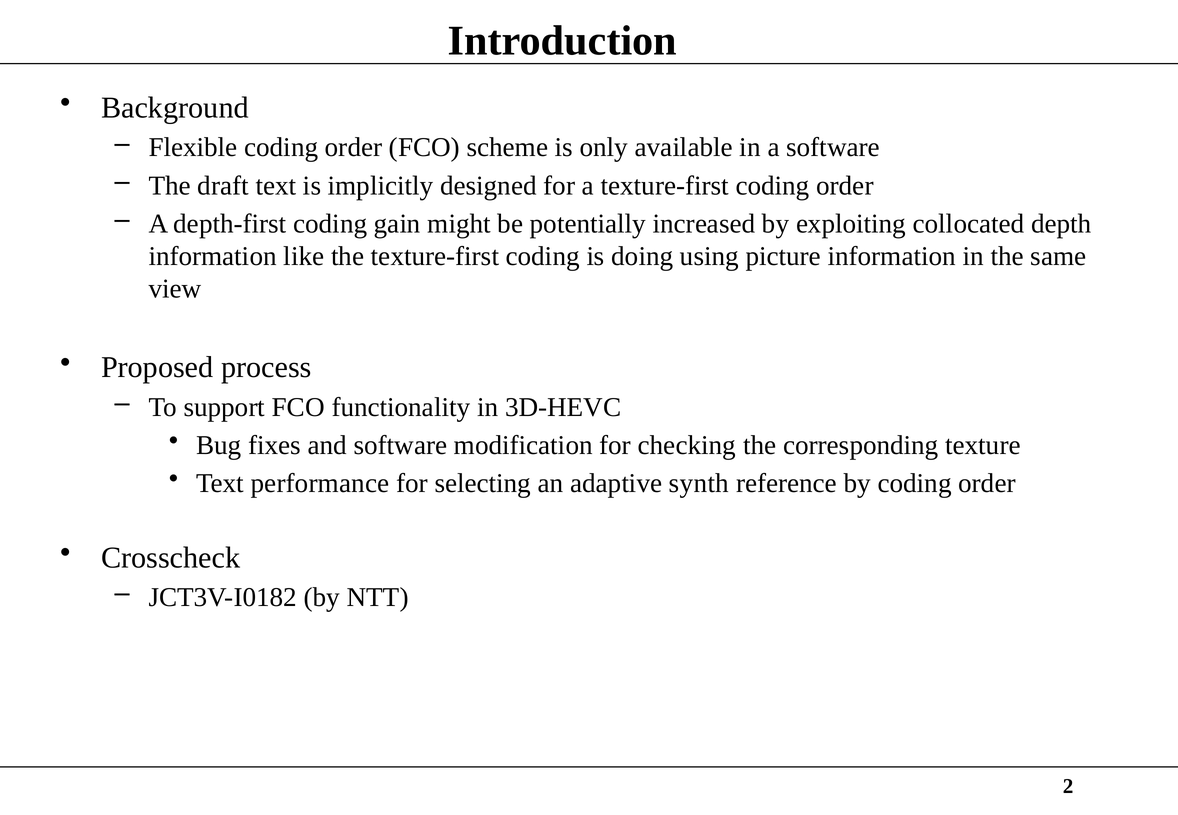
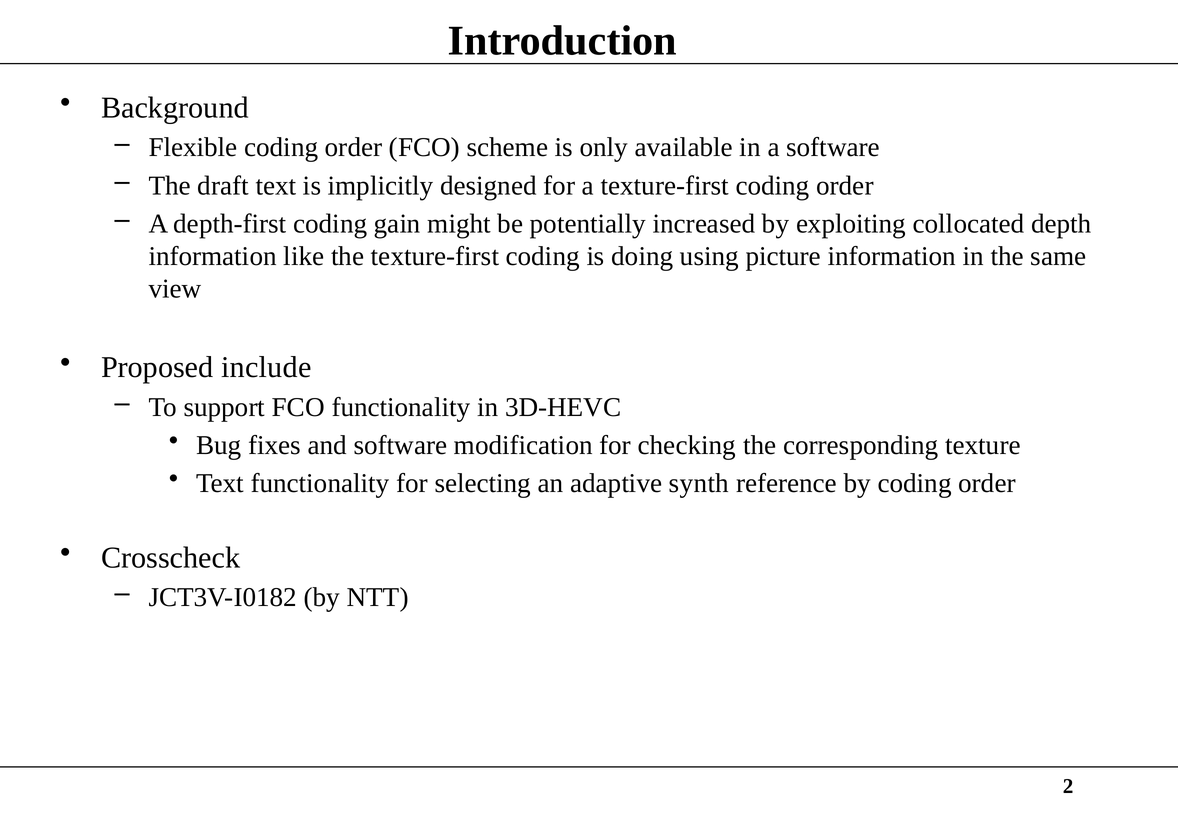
process: process -> include (266, 368)
Text performance: performance -> functionality (320, 484)
